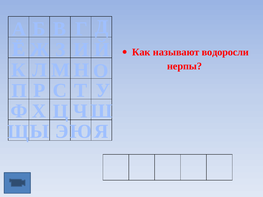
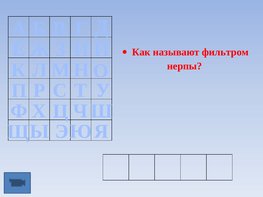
водоросли: водоросли -> фильтром (225, 52)
